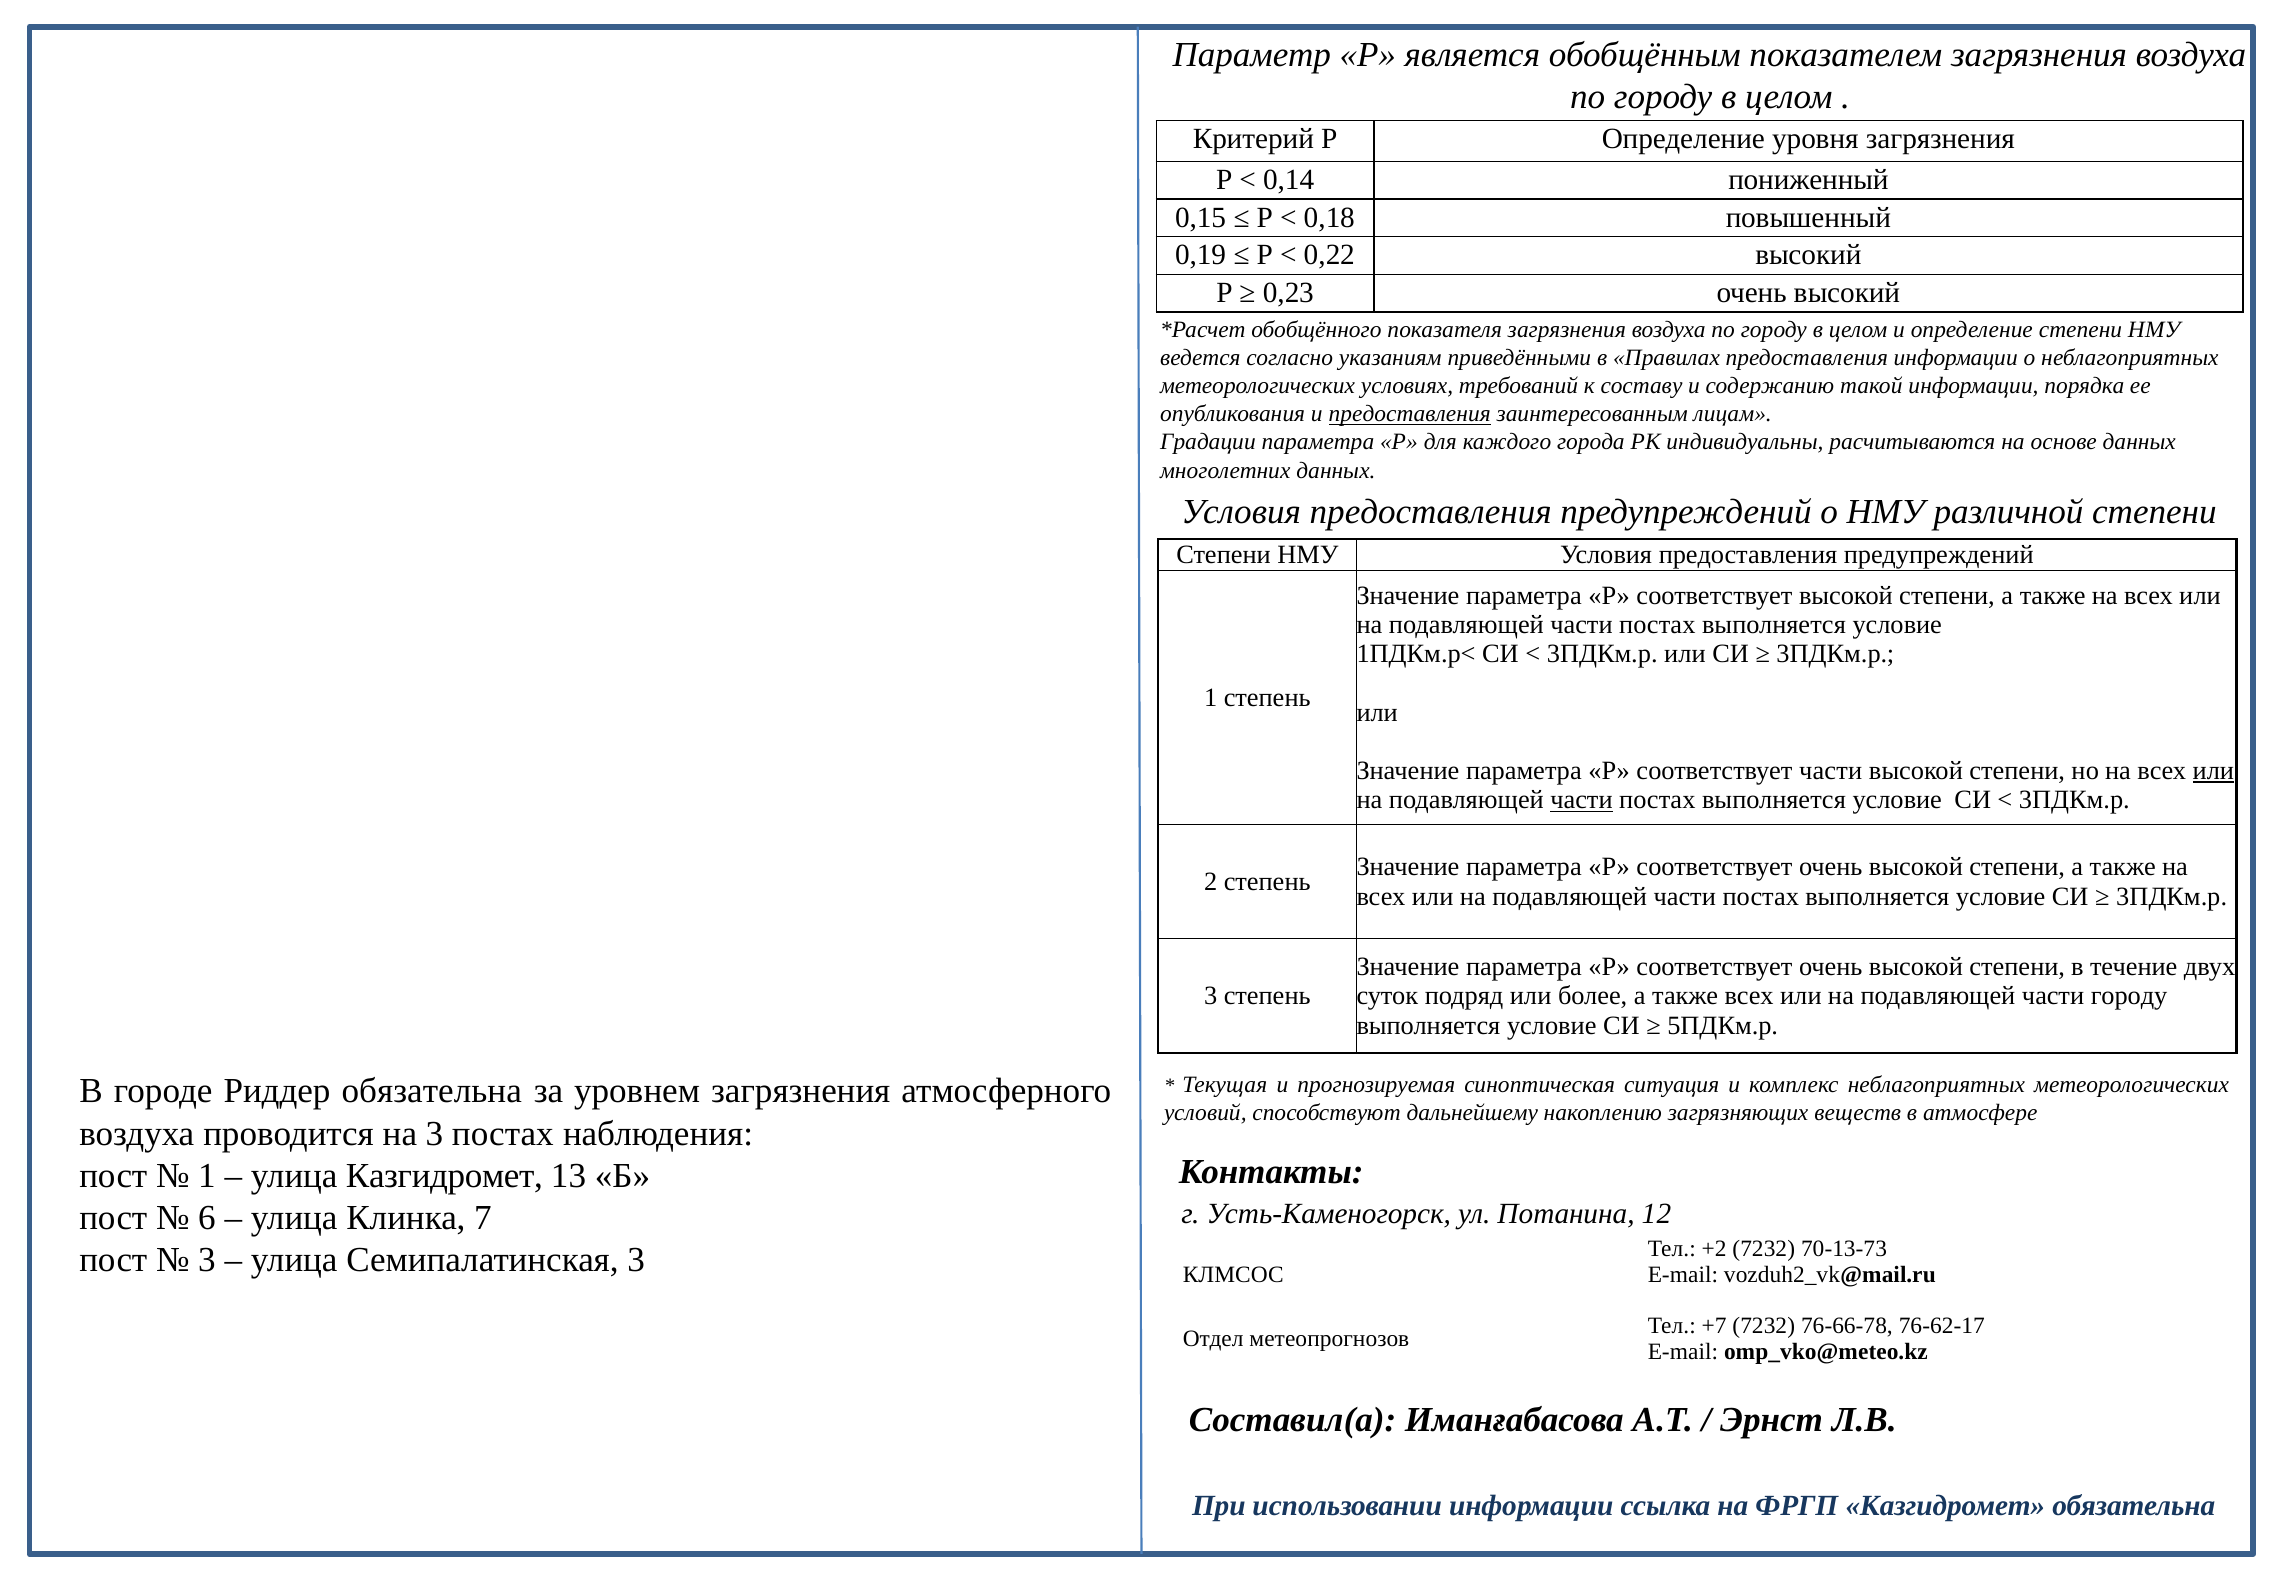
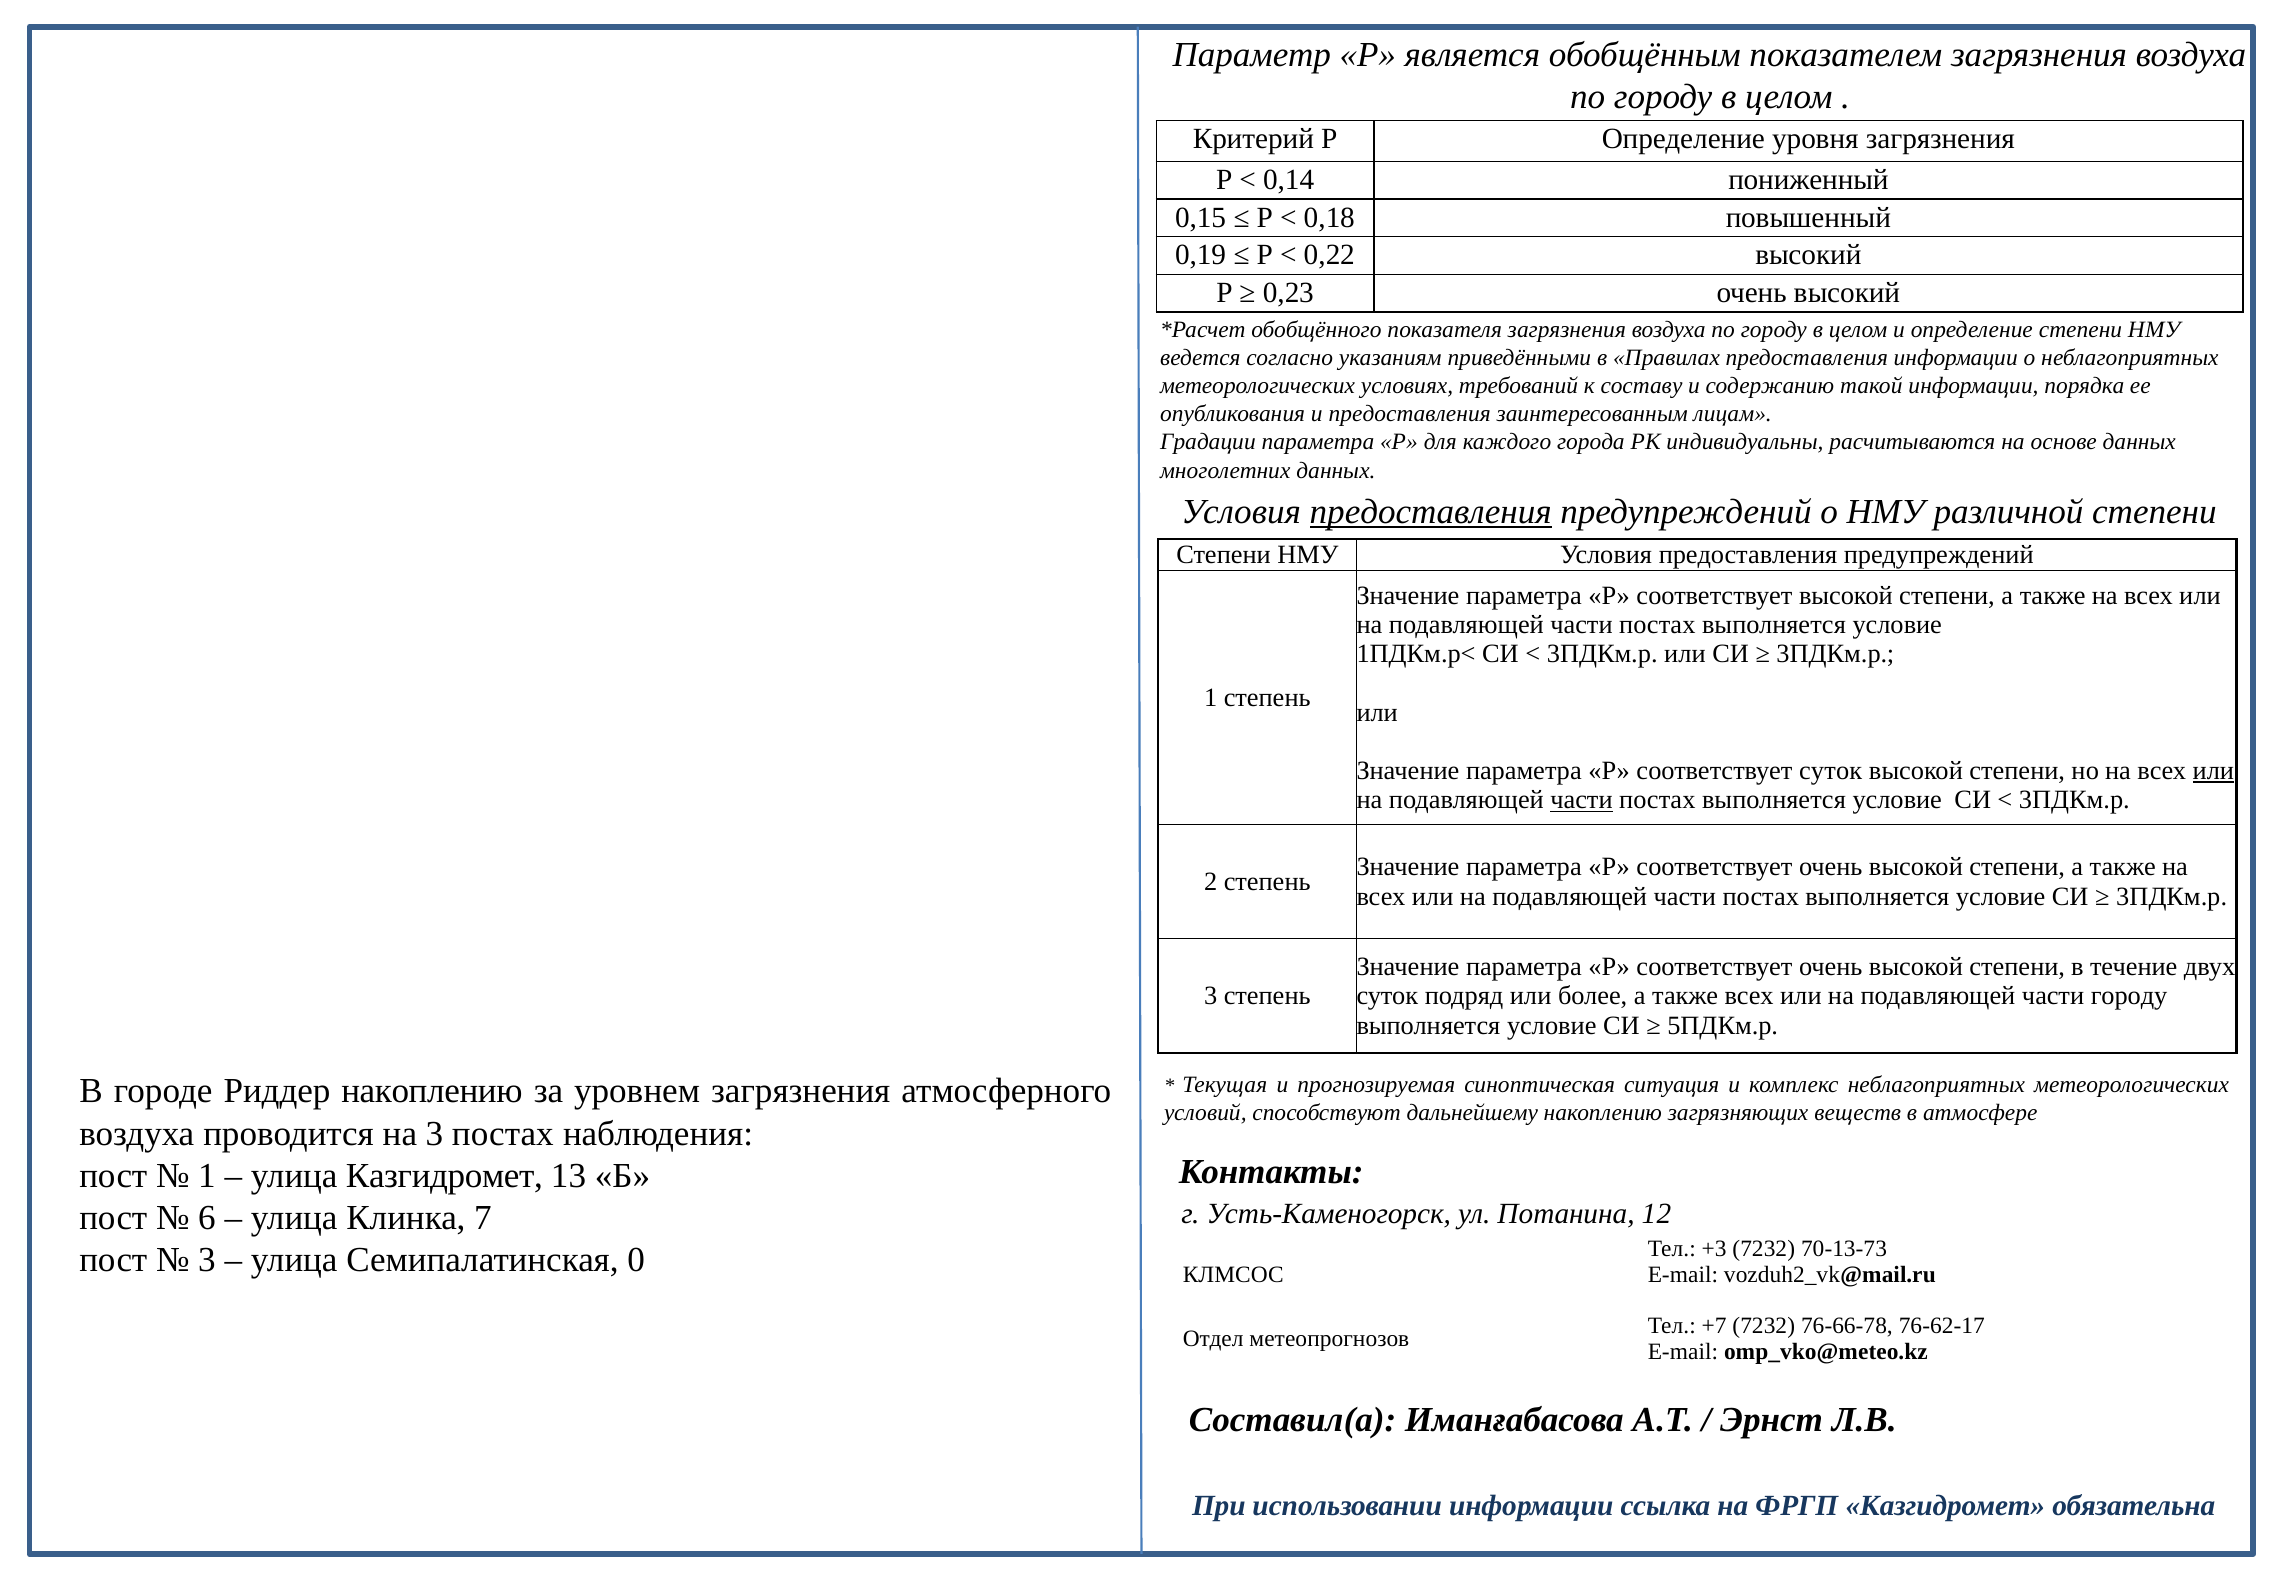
предоставления underline: present -> none (1410, 414)
предоставления underline: none -> present (1431, 512)
соответствует части: части -> суток (1831, 771)
Риддер обязательна: обязательна -> накоплению (432, 1091)
+2: +2 -> +3 (1714, 1248)
Семипалатинская 3: 3 -> 0 (636, 1260)
